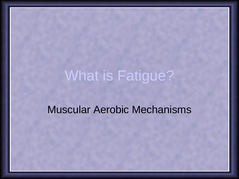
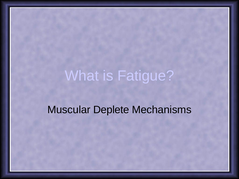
Aerobic: Aerobic -> Deplete (111, 110)
